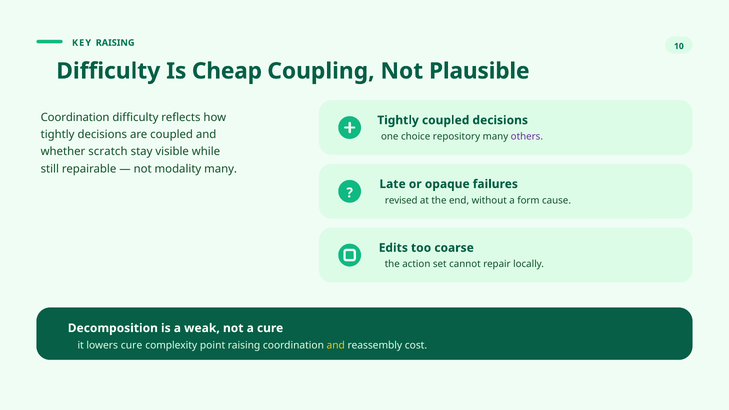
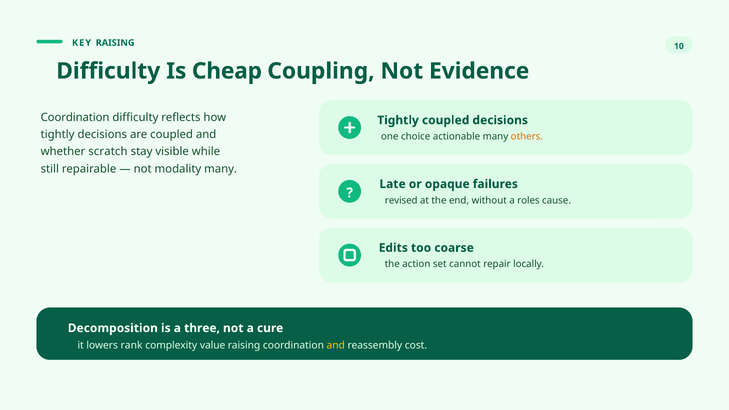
Plausible: Plausible -> Evidence (479, 71)
repository: repository -> actionable (457, 137)
others colour: purple -> orange (527, 137)
form: form -> roles (528, 200)
weak: weak -> three (202, 328)
lowers cure: cure -> rank (132, 346)
point: point -> value (213, 346)
